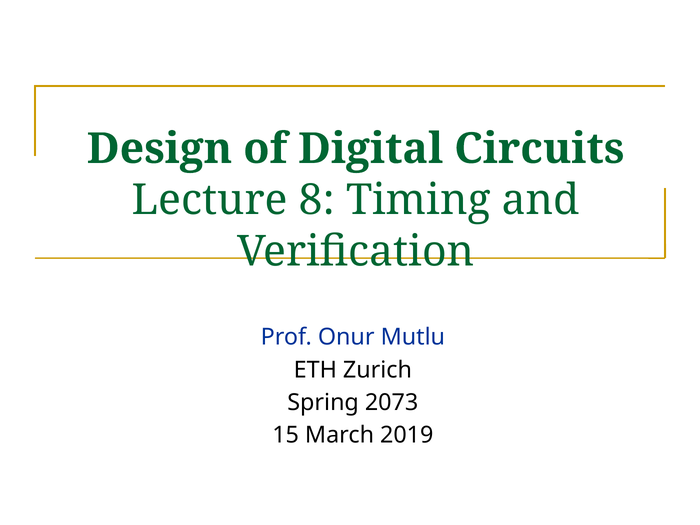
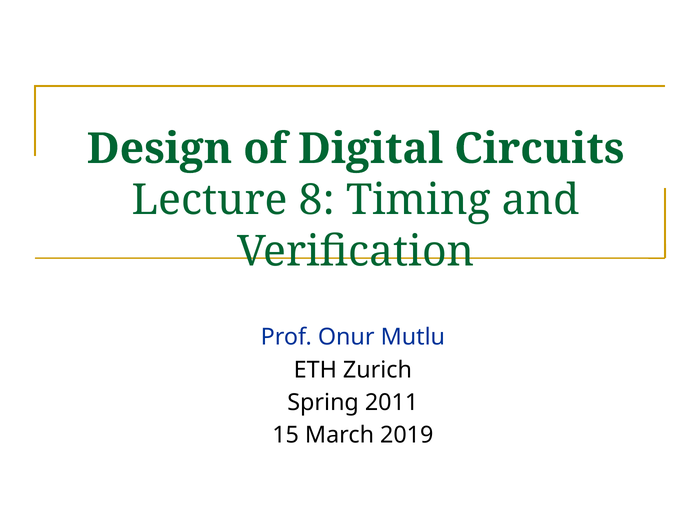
2073: 2073 -> 2011 (392, 403)
